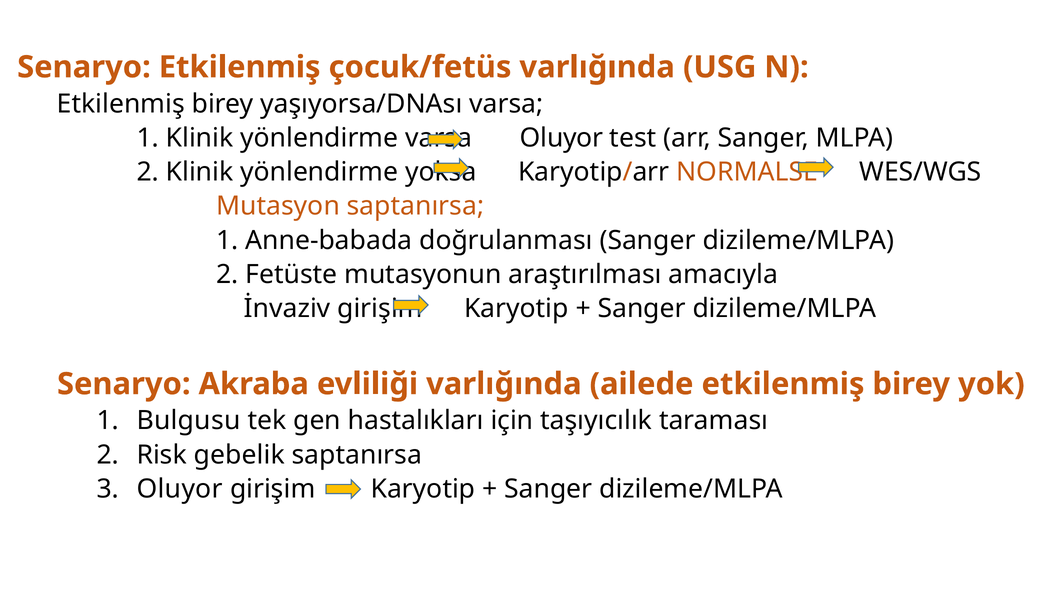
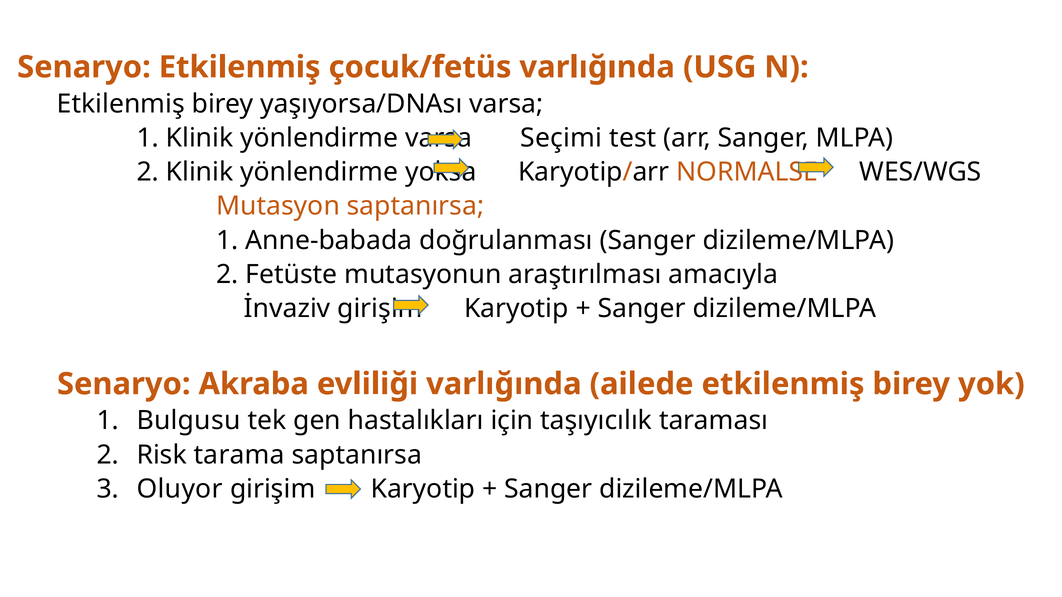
Oluyor: Oluyor -> Seçimi (561, 138)
gebelik: gebelik -> tarama (239, 455)
